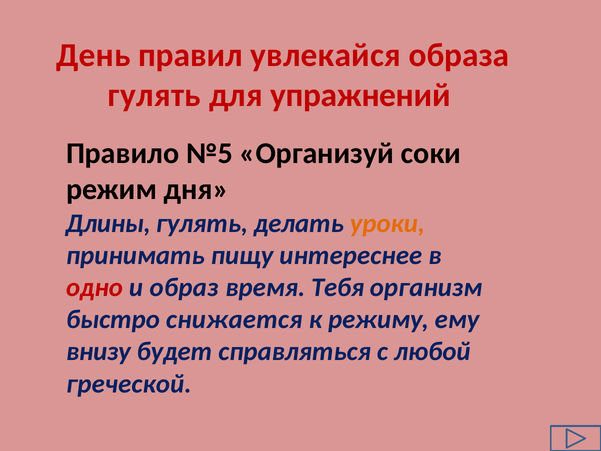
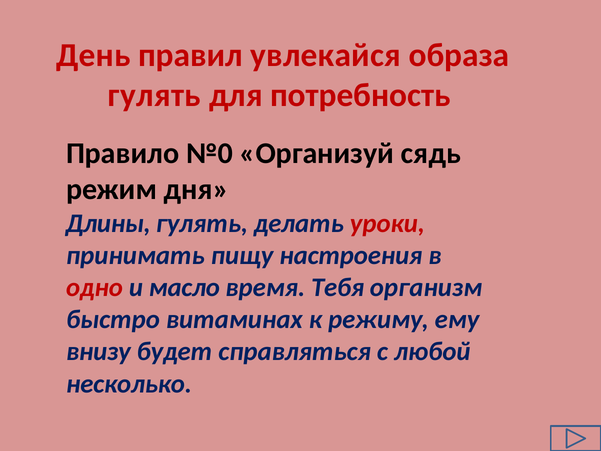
упражнений: упражнений -> потребность (360, 95)
№5: №5 -> №0 (209, 153)
соки: соки -> сядь (431, 153)
уроки colour: orange -> red (387, 223)
интереснее: интереснее -> настроения (351, 255)
образ: образ -> масло (184, 287)
снижается: снижается -> витаминах (234, 319)
греческой: греческой -> несколько (129, 383)
